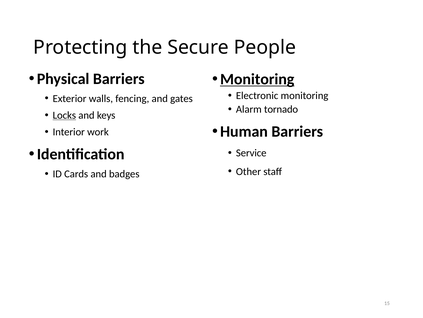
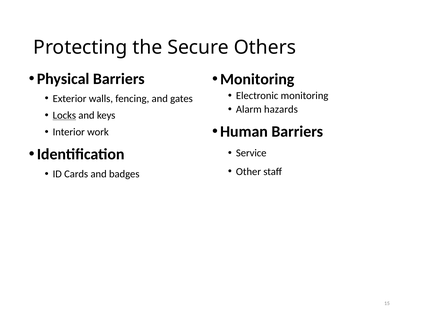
People: People -> Others (265, 47)
Monitoring underline: present -> none (257, 79)
tornado: tornado -> hazards (281, 109)
